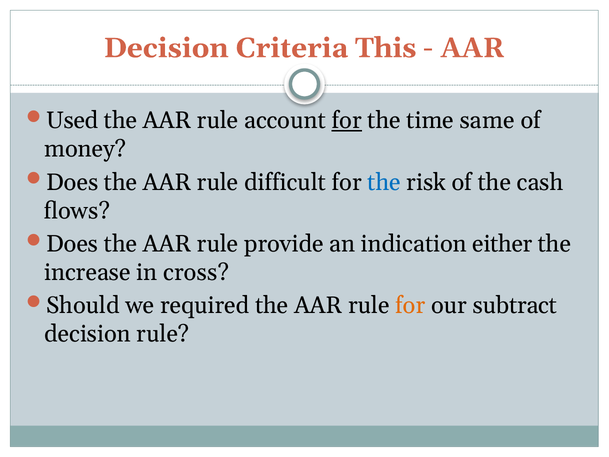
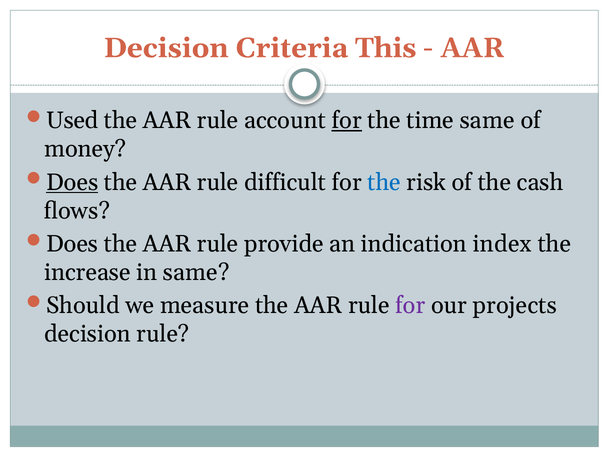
Does underline: none -> present (72, 182)
either: either -> index (502, 244)
in cross: cross -> same (196, 272)
required: required -> measure (205, 305)
for colour: orange -> purple (410, 305)
subtract: subtract -> projects (515, 305)
